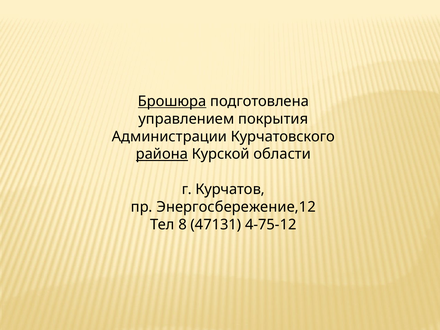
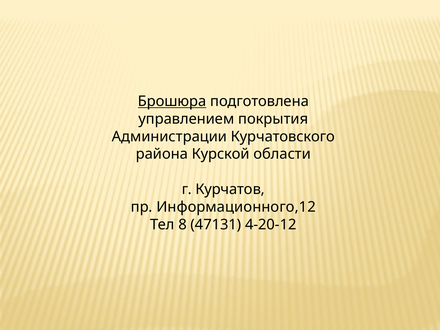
района underline: present -> none (162, 154)
Энергосбережение,12: Энергосбережение,12 -> Информационного,12 (236, 207)
4-75-12: 4-75-12 -> 4-20-12 (271, 225)
